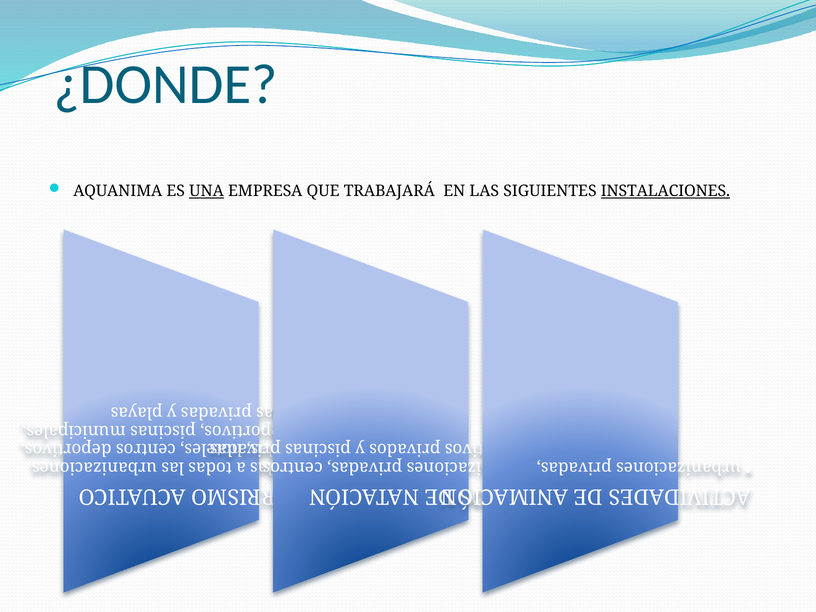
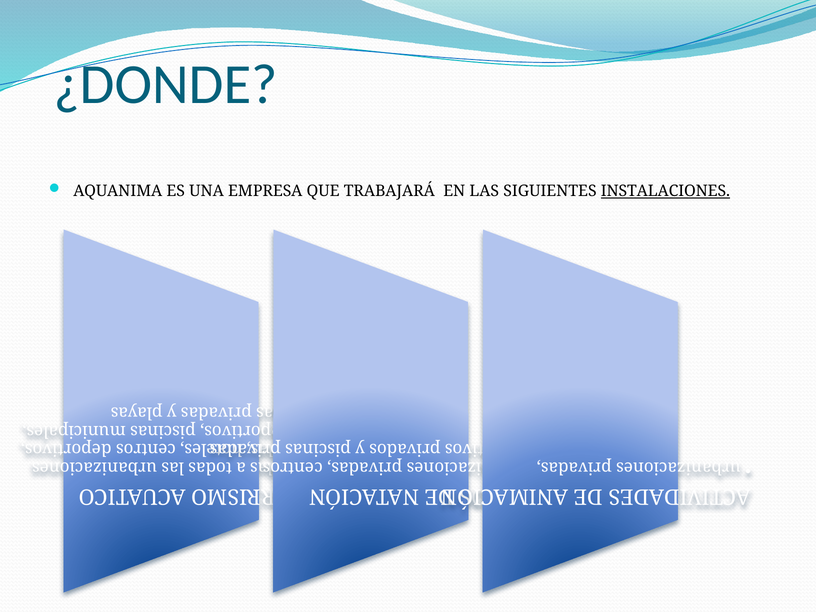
UNA underline: present -> none (206, 191)
